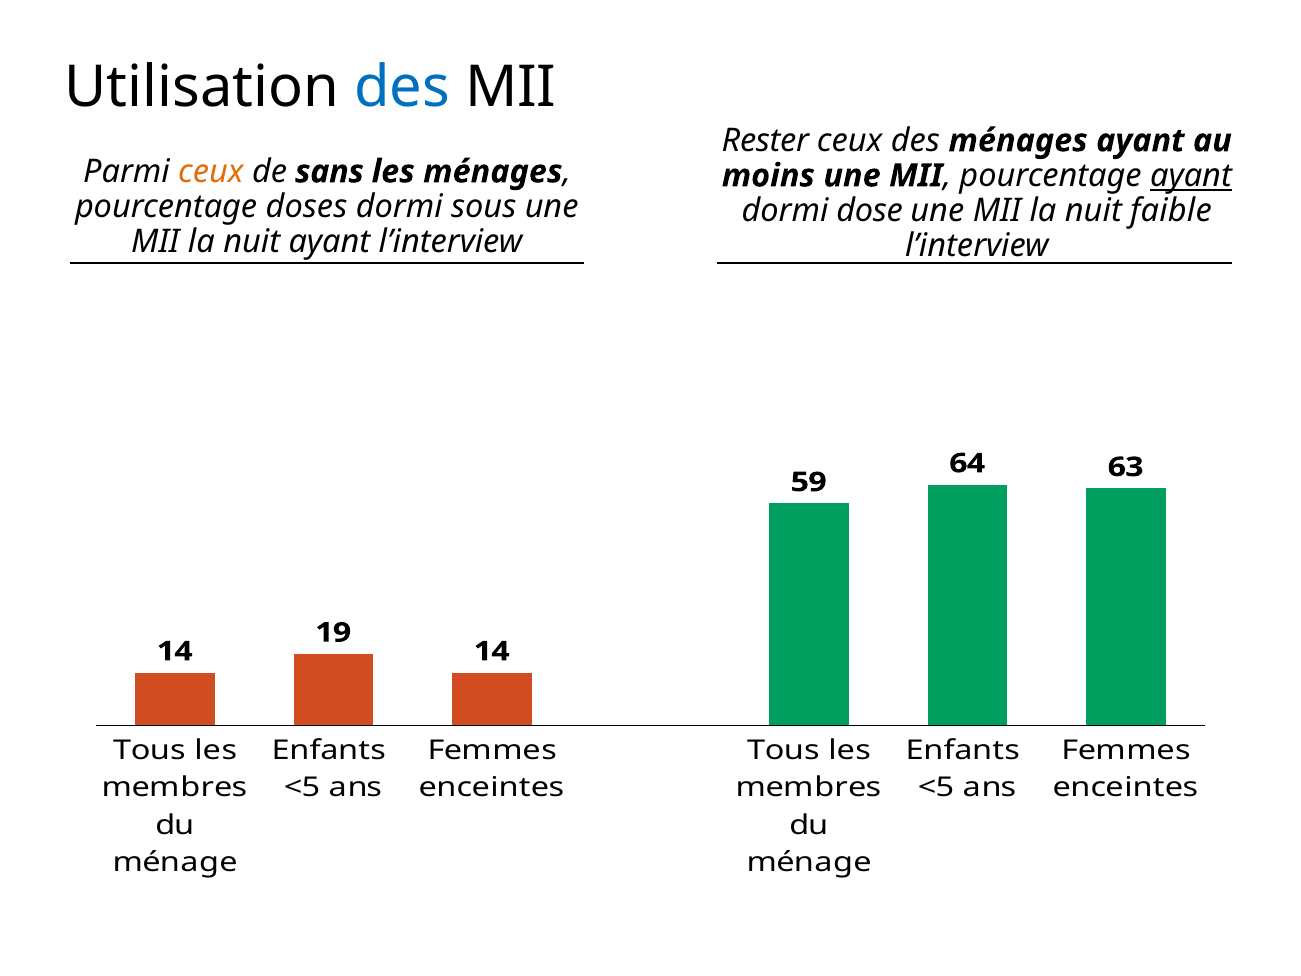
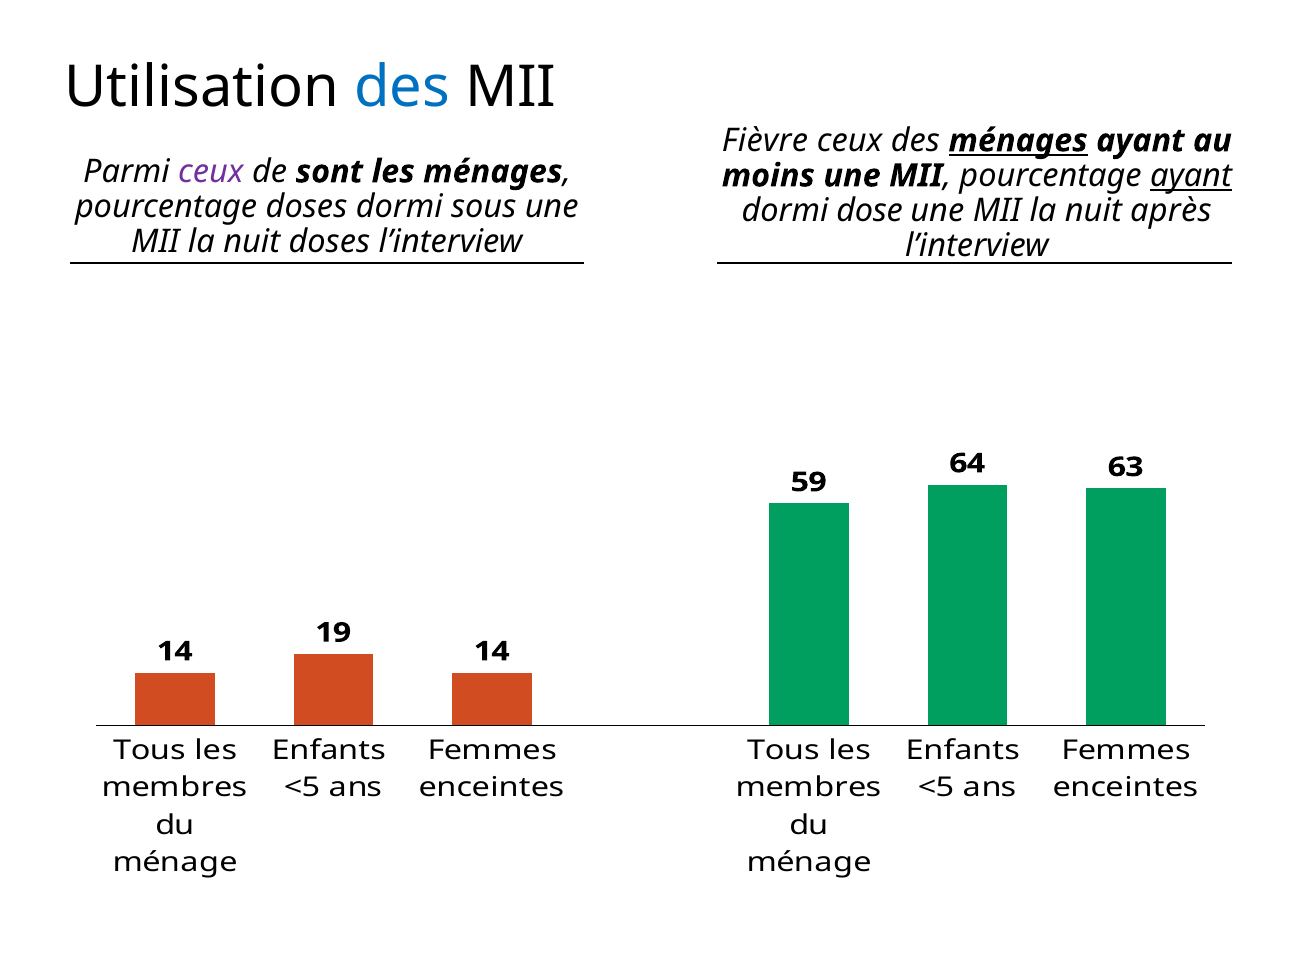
Rester: Rester -> Fièvre (765, 141)
ménages underline: none -> present (1018, 141)
ceux colour: orange -> purple (211, 172)
sans: sans -> sont (329, 172)
faible: faible -> après (1171, 211)
nuit ayant: ayant -> doses (329, 242)
